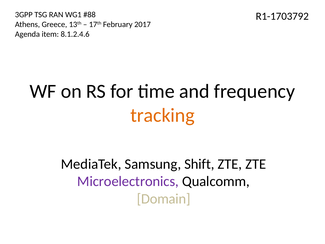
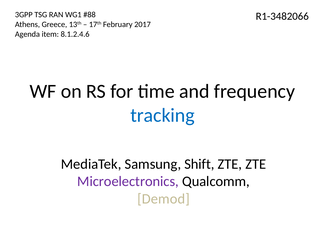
R1-1703792: R1-1703792 -> R1-3482066 (282, 16)
tracking colour: orange -> blue (162, 115)
Domain: Domain -> Demod (164, 199)
